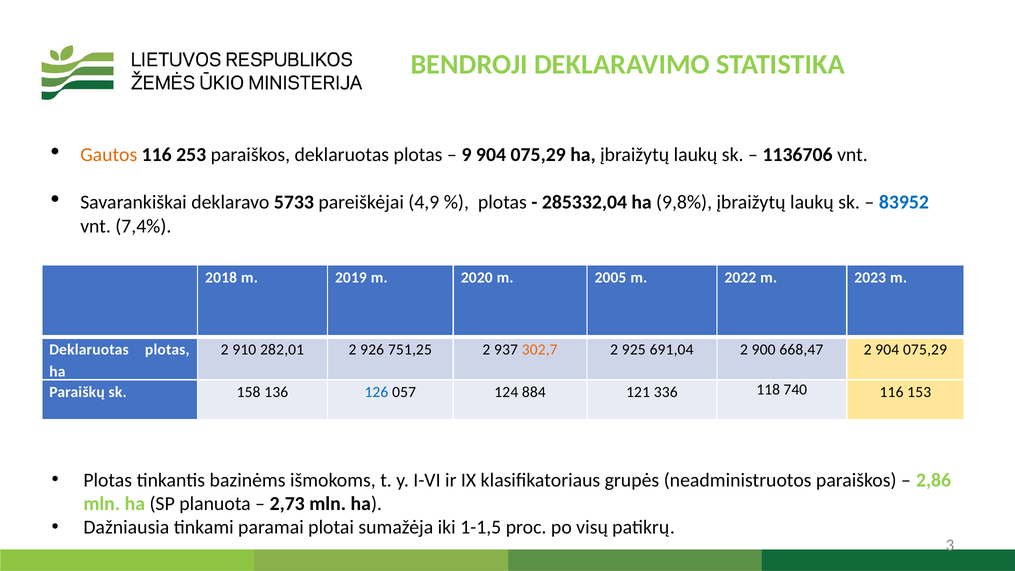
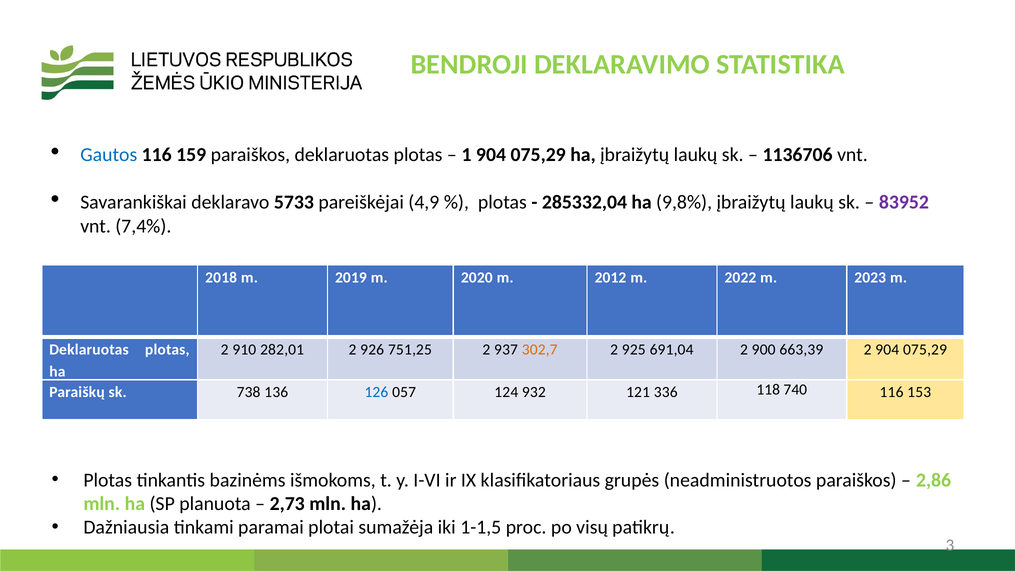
Gautos colour: orange -> blue (109, 155)
253: 253 -> 159 (191, 155)
9: 9 -> 1 (467, 155)
83952 colour: blue -> purple (904, 202)
2005: 2005 -> 2012 (610, 277)
668,47: 668,47 -> 663,39 (801, 350)
158: 158 -> 738 (249, 392)
884: 884 -> 932 (534, 392)
